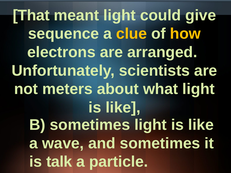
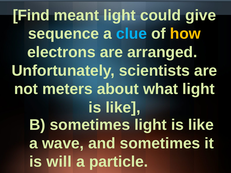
That: That -> Find (31, 15)
clue colour: yellow -> light blue (132, 34)
talk: talk -> will (59, 162)
